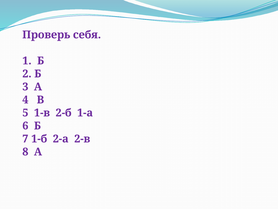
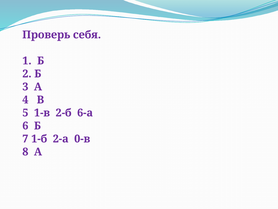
1-а: 1-а -> 6-а (85, 113)
2-в: 2-в -> 0-в (82, 139)
